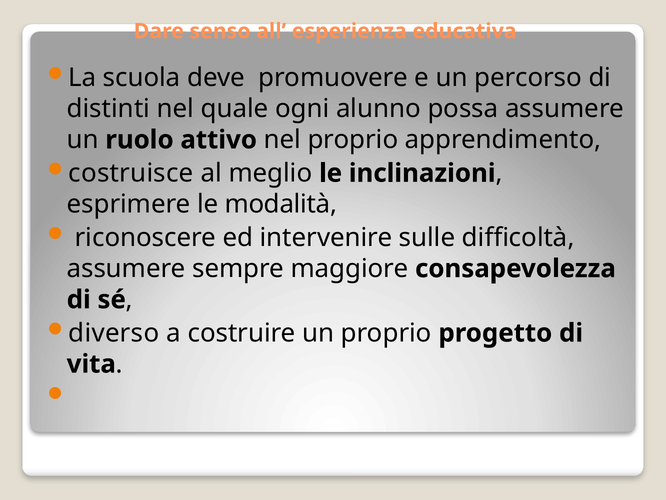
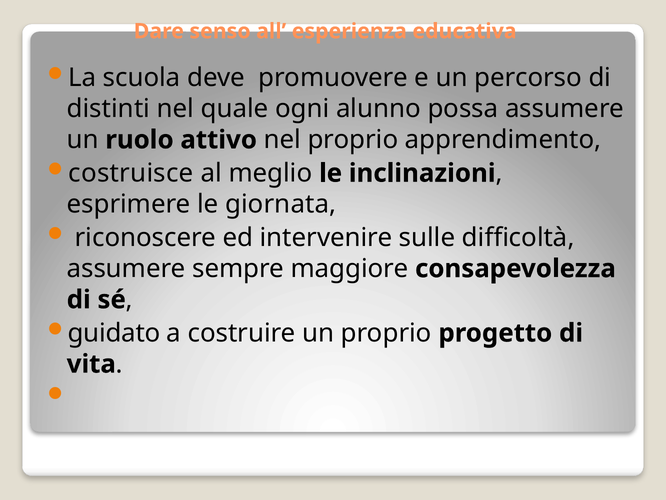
modalità: modalità -> giornata (281, 204)
diverso: diverso -> guidato (114, 333)
